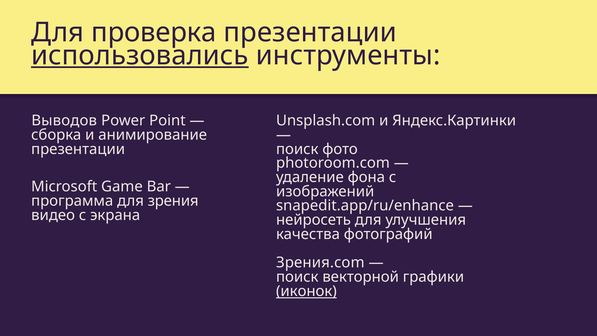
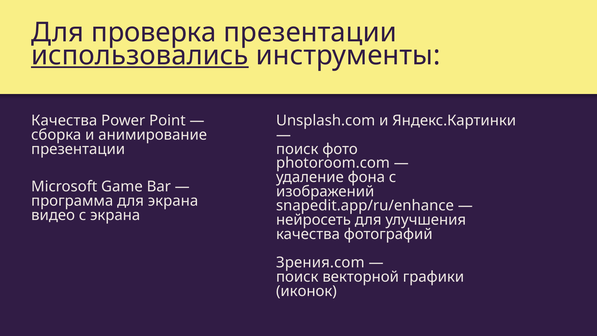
Выводов: Выводов -> Качества (64, 120)
для зрения: зрения -> экрана (173, 201)
иконок underline: present -> none (306, 291)
